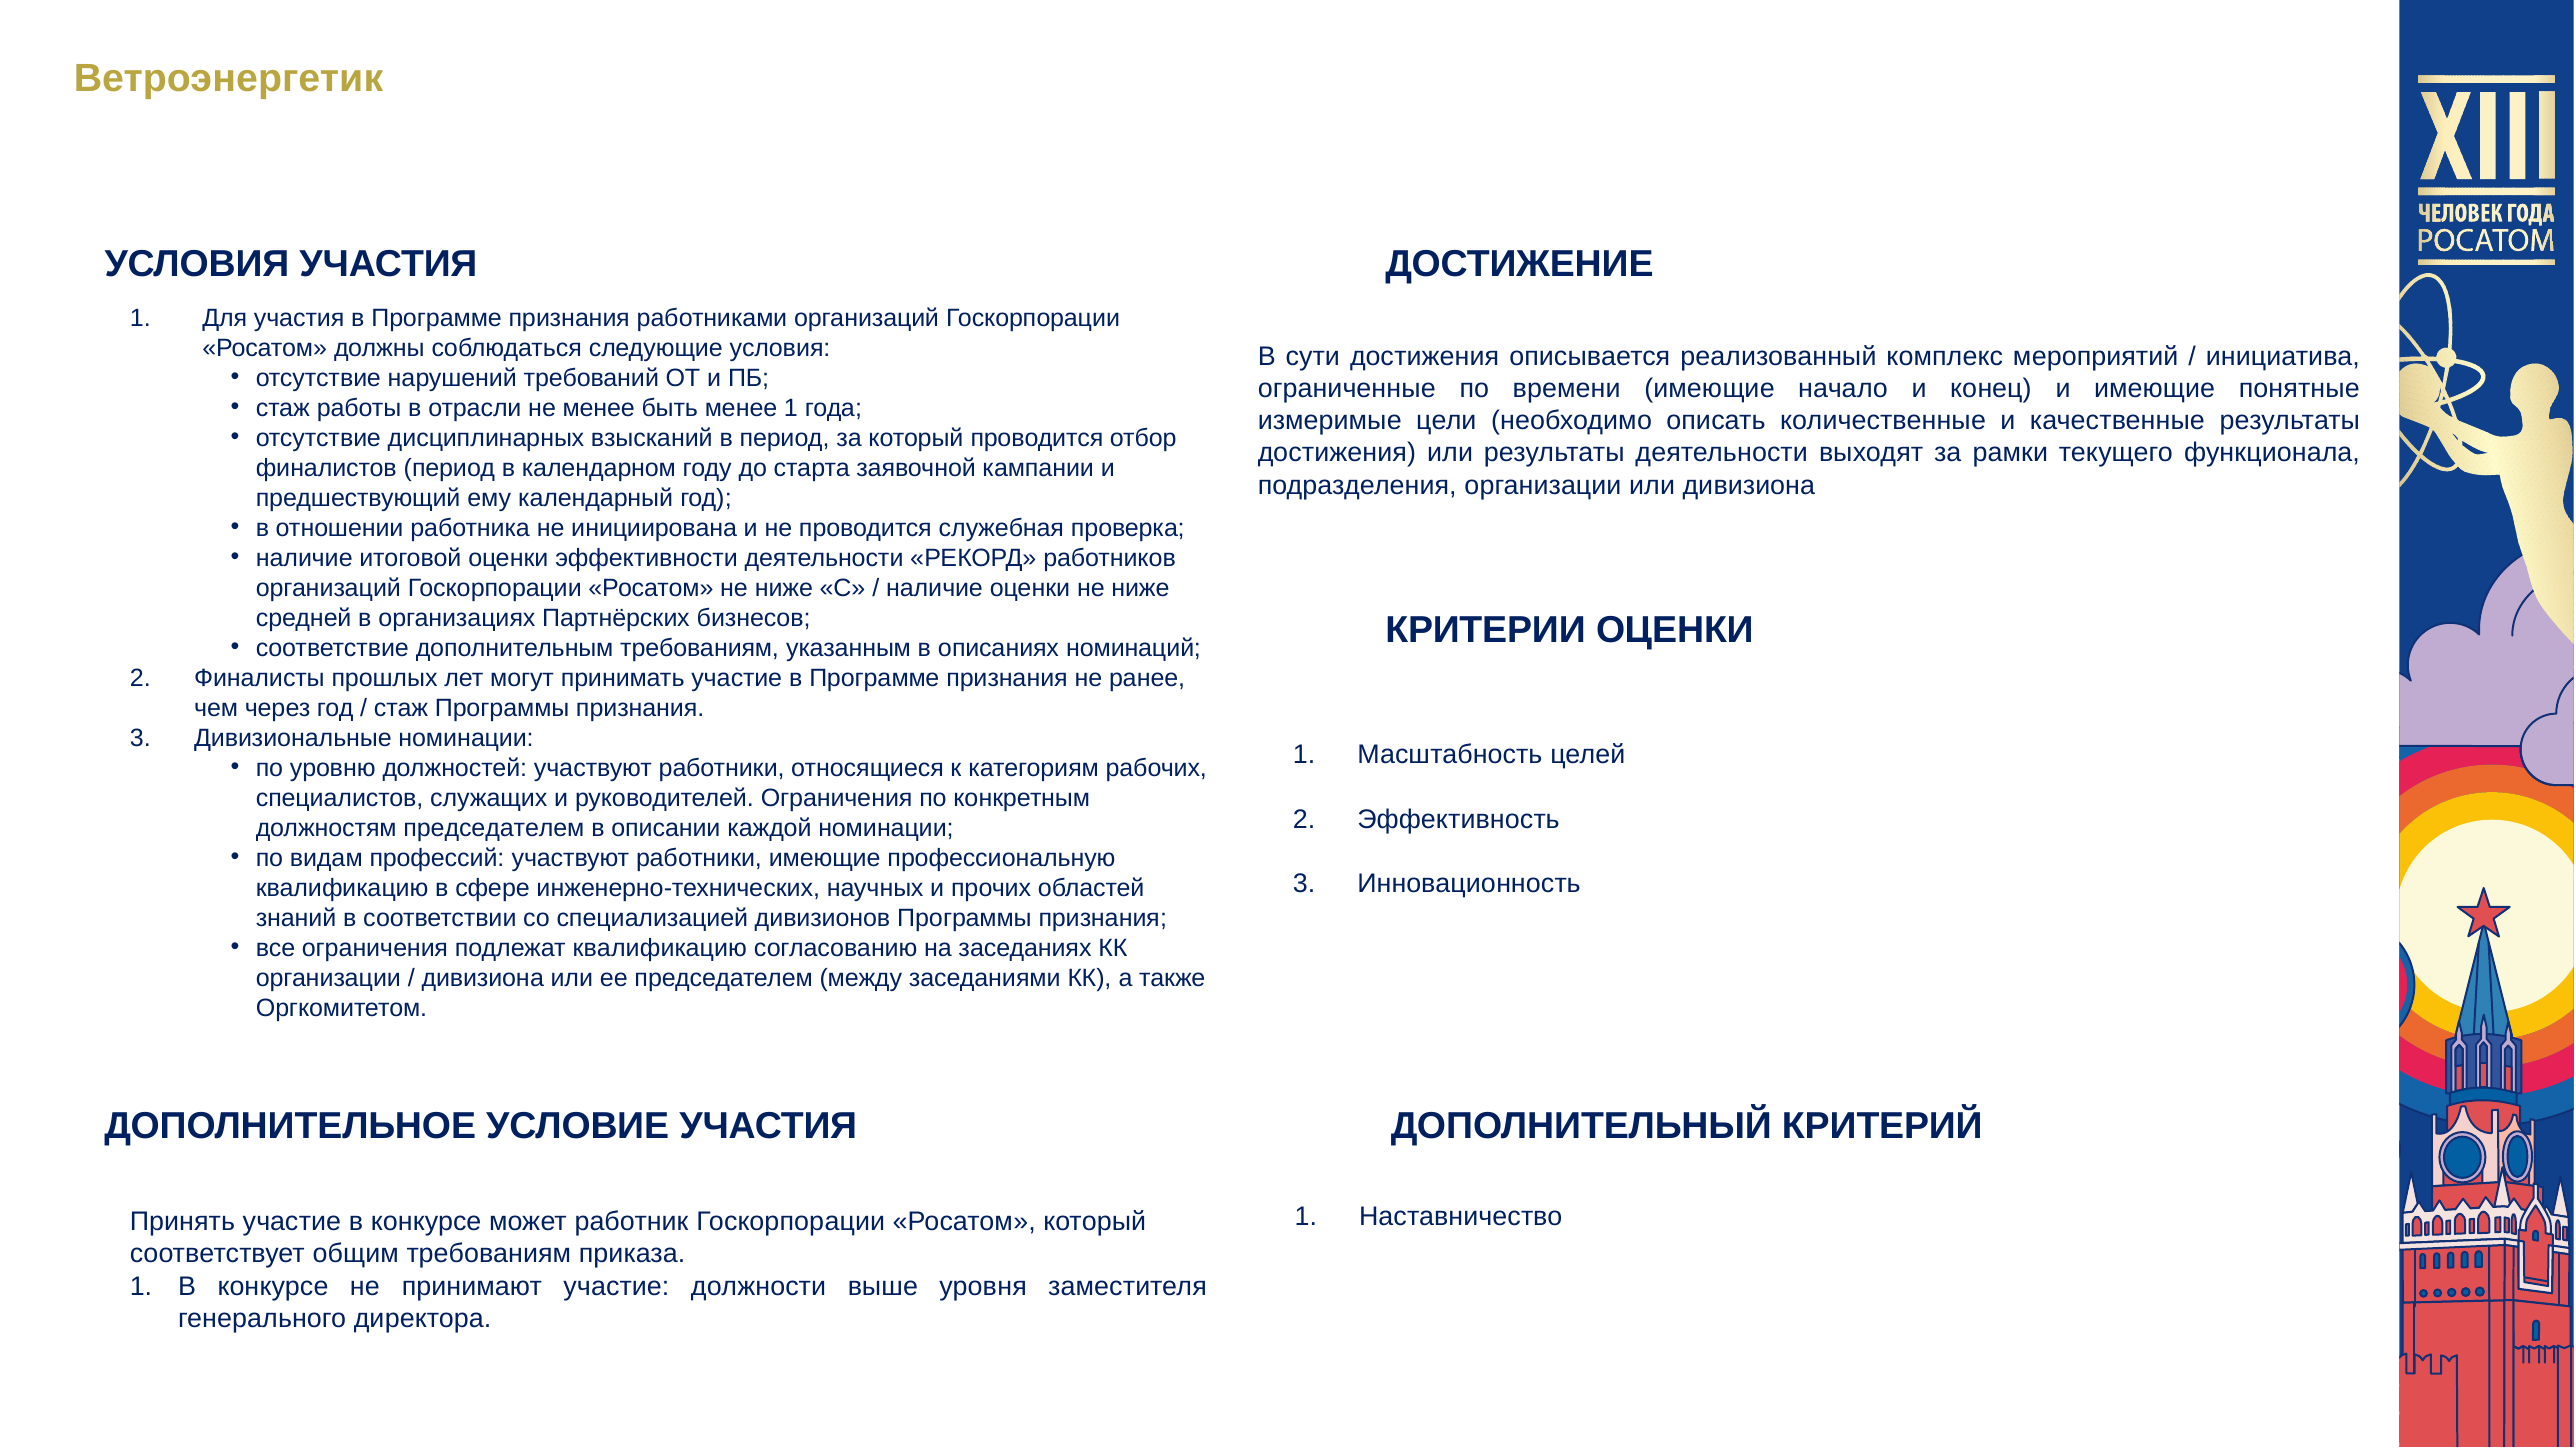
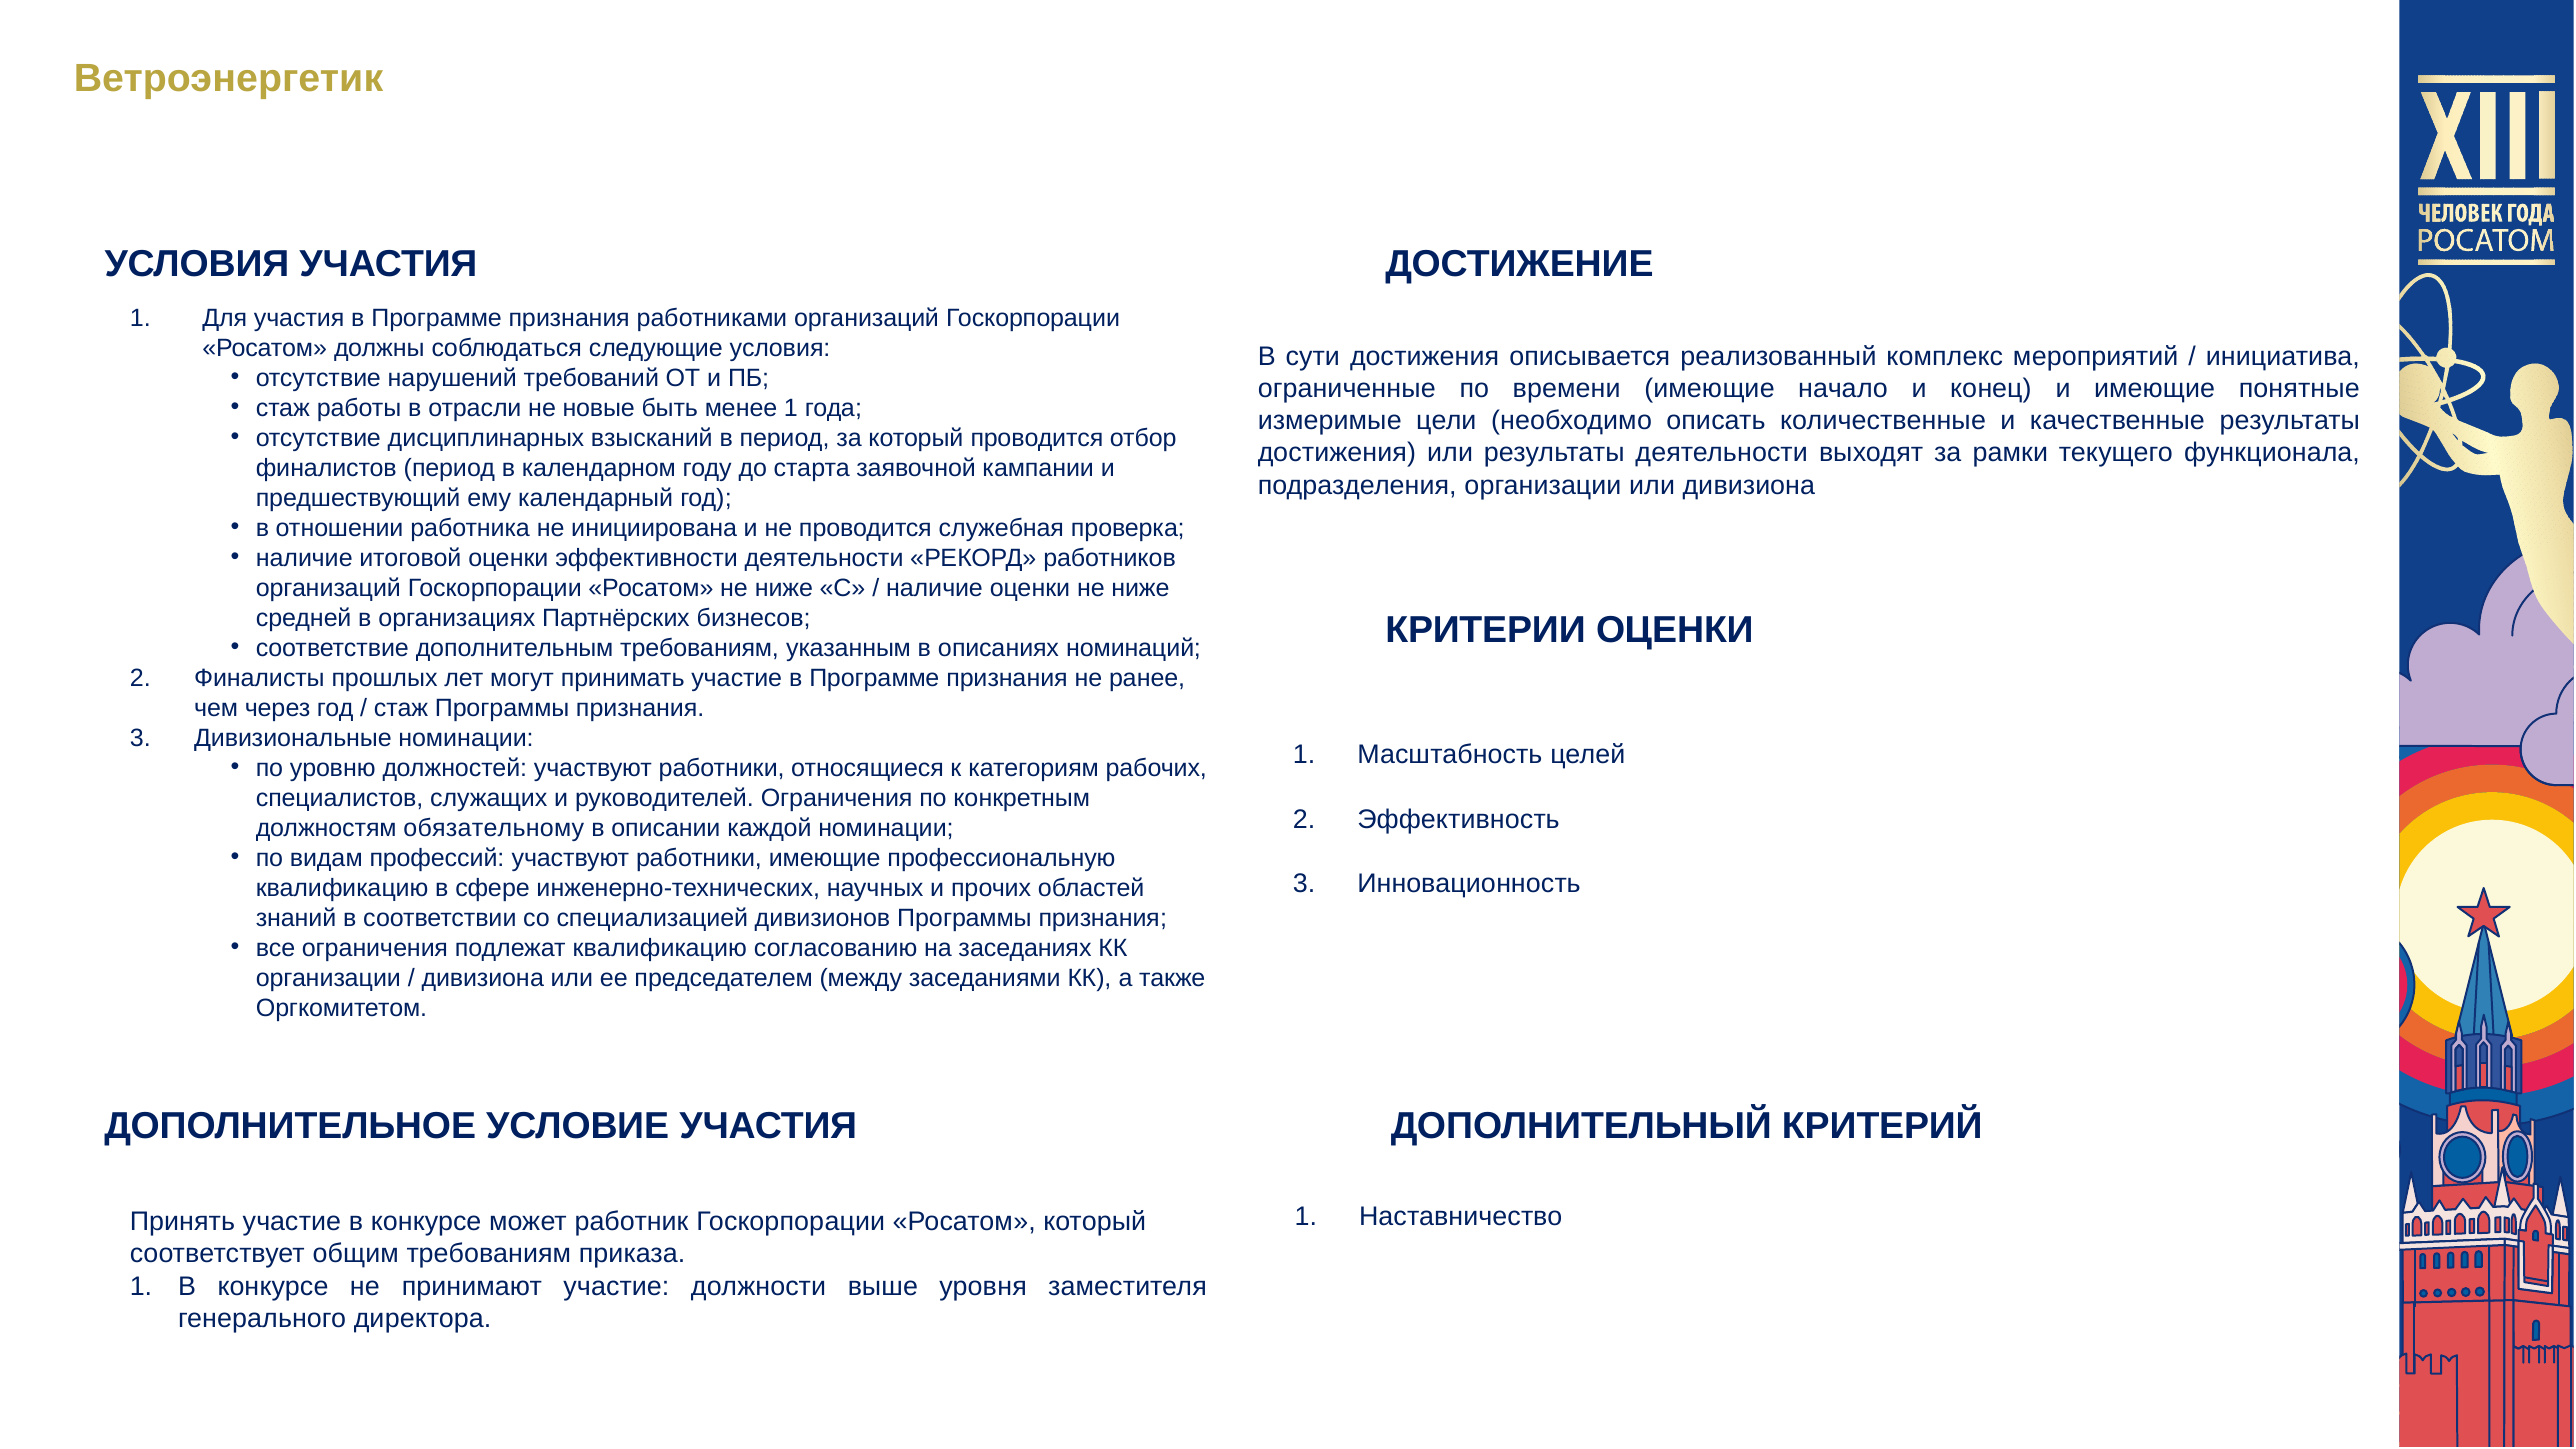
не менее: менее -> новые (599, 408)
должностям председателем: председателем -> обязательному (494, 828)
